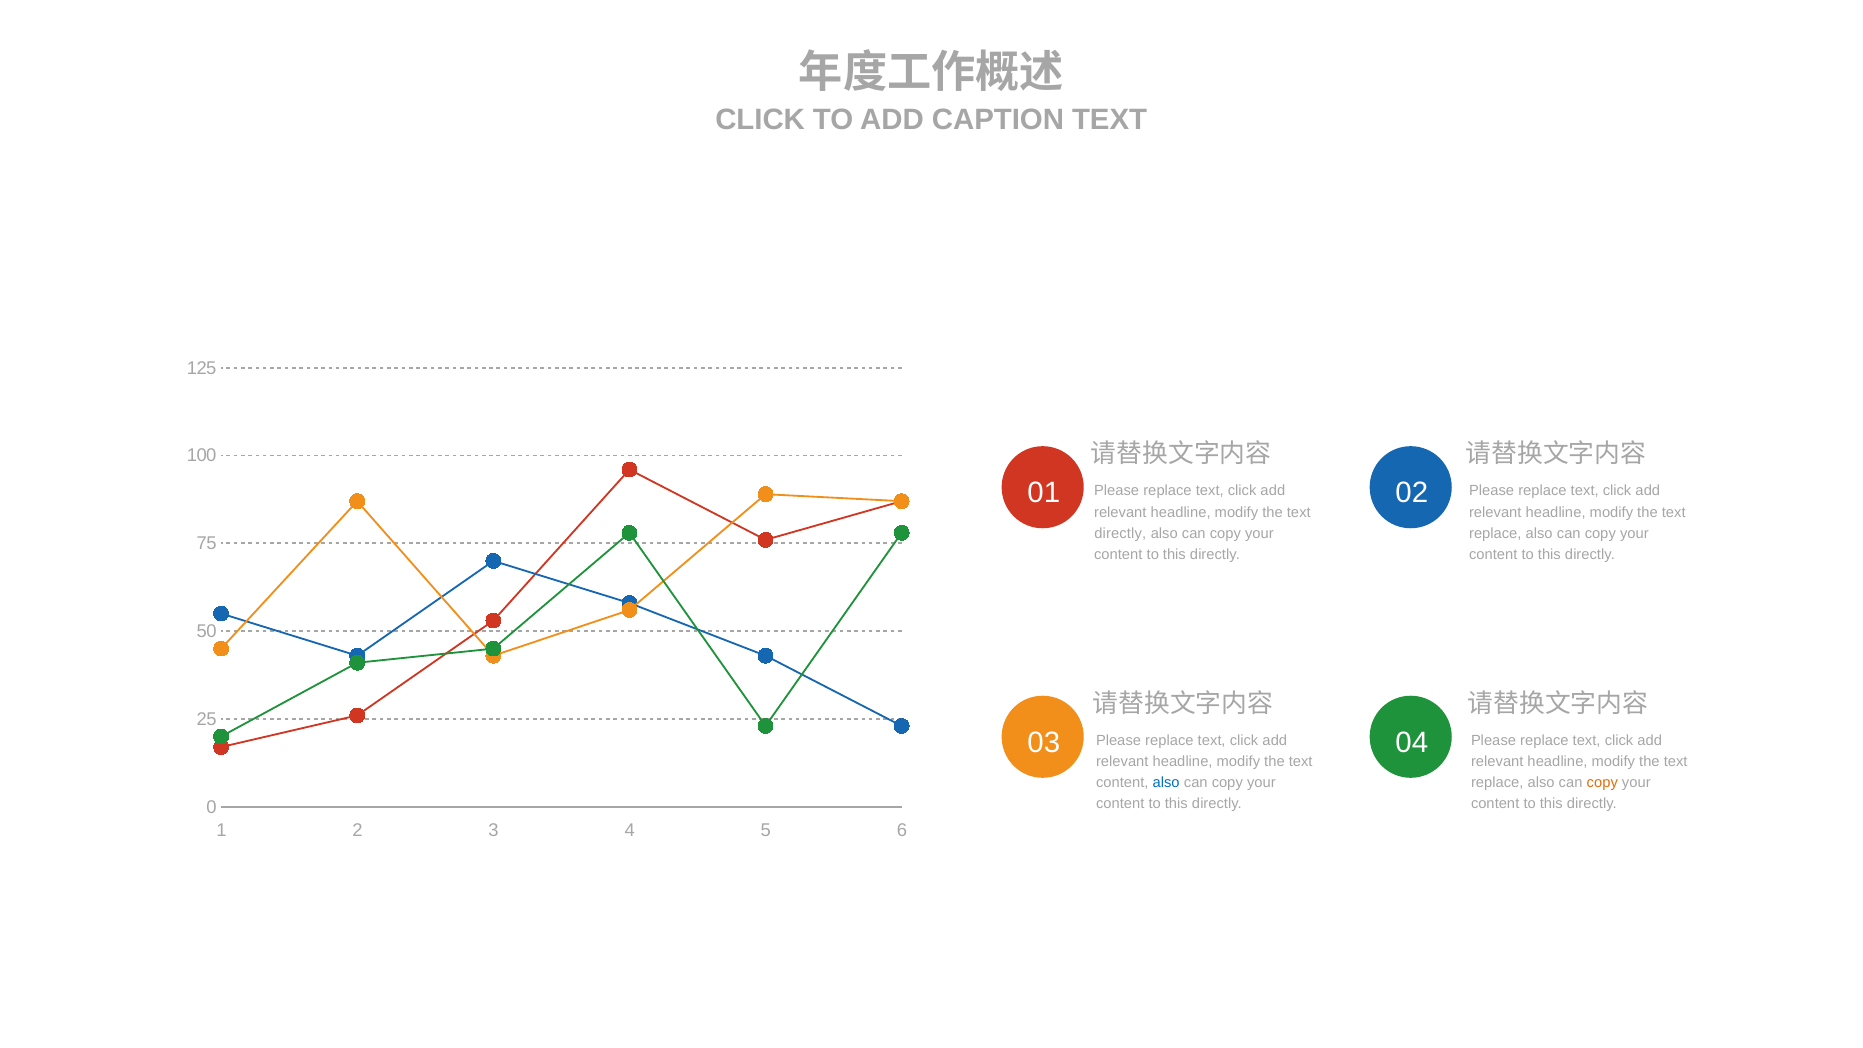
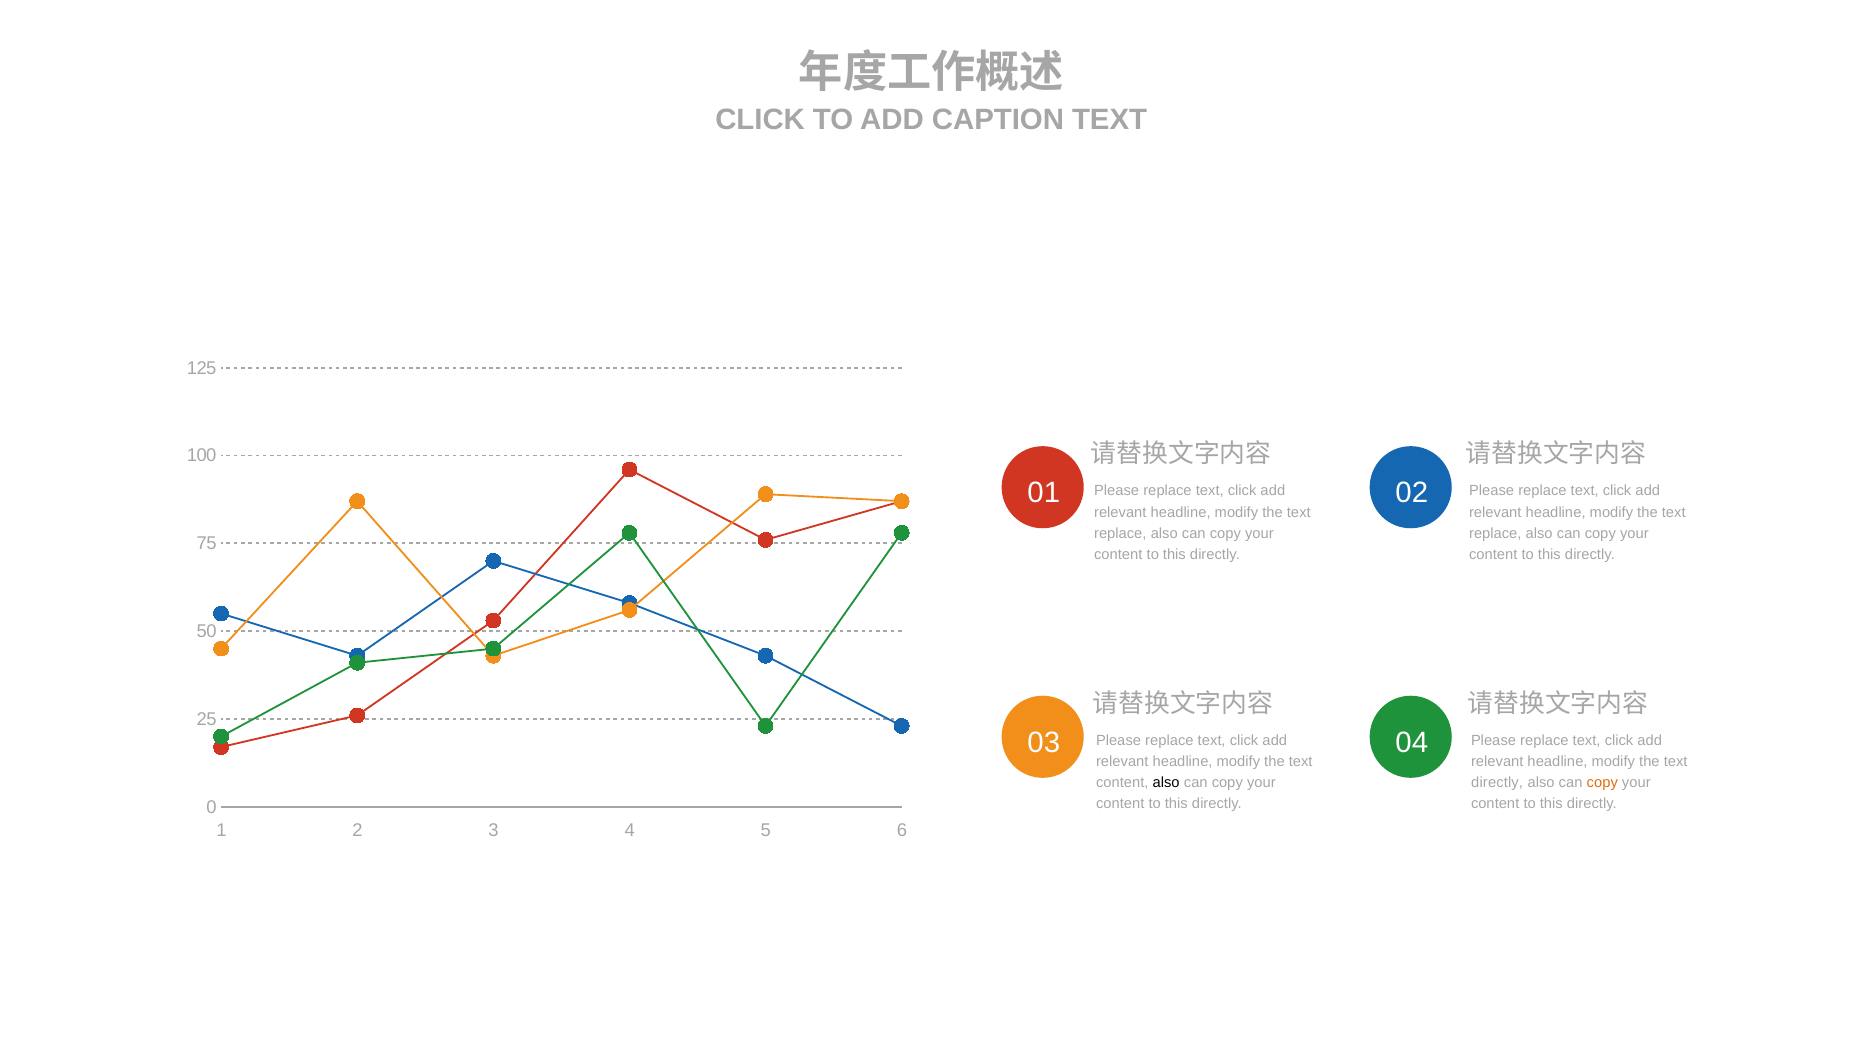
directly: directly -> replace (1120, 533)
also colour: blue -> black (1166, 783)
replace: replace -> directly (1497, 783)
